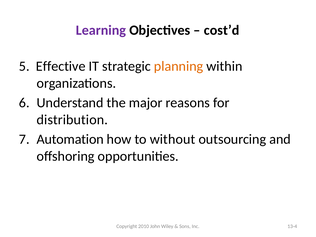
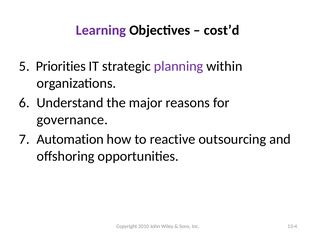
Effective: Effective -> Priorities (61, 66)
planning colour: orange -> purple (179, 66)
distribution: distribution -> governance (72, 120)
without: without -> reactive (173, 139)
